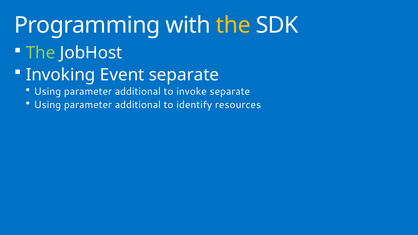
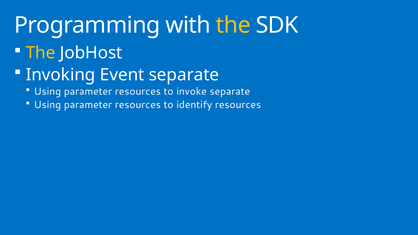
The colour: light green -> yellow (40, 53)
additional: additional -> resources (138, 92)
additional: additional -> resources (138, 105)
